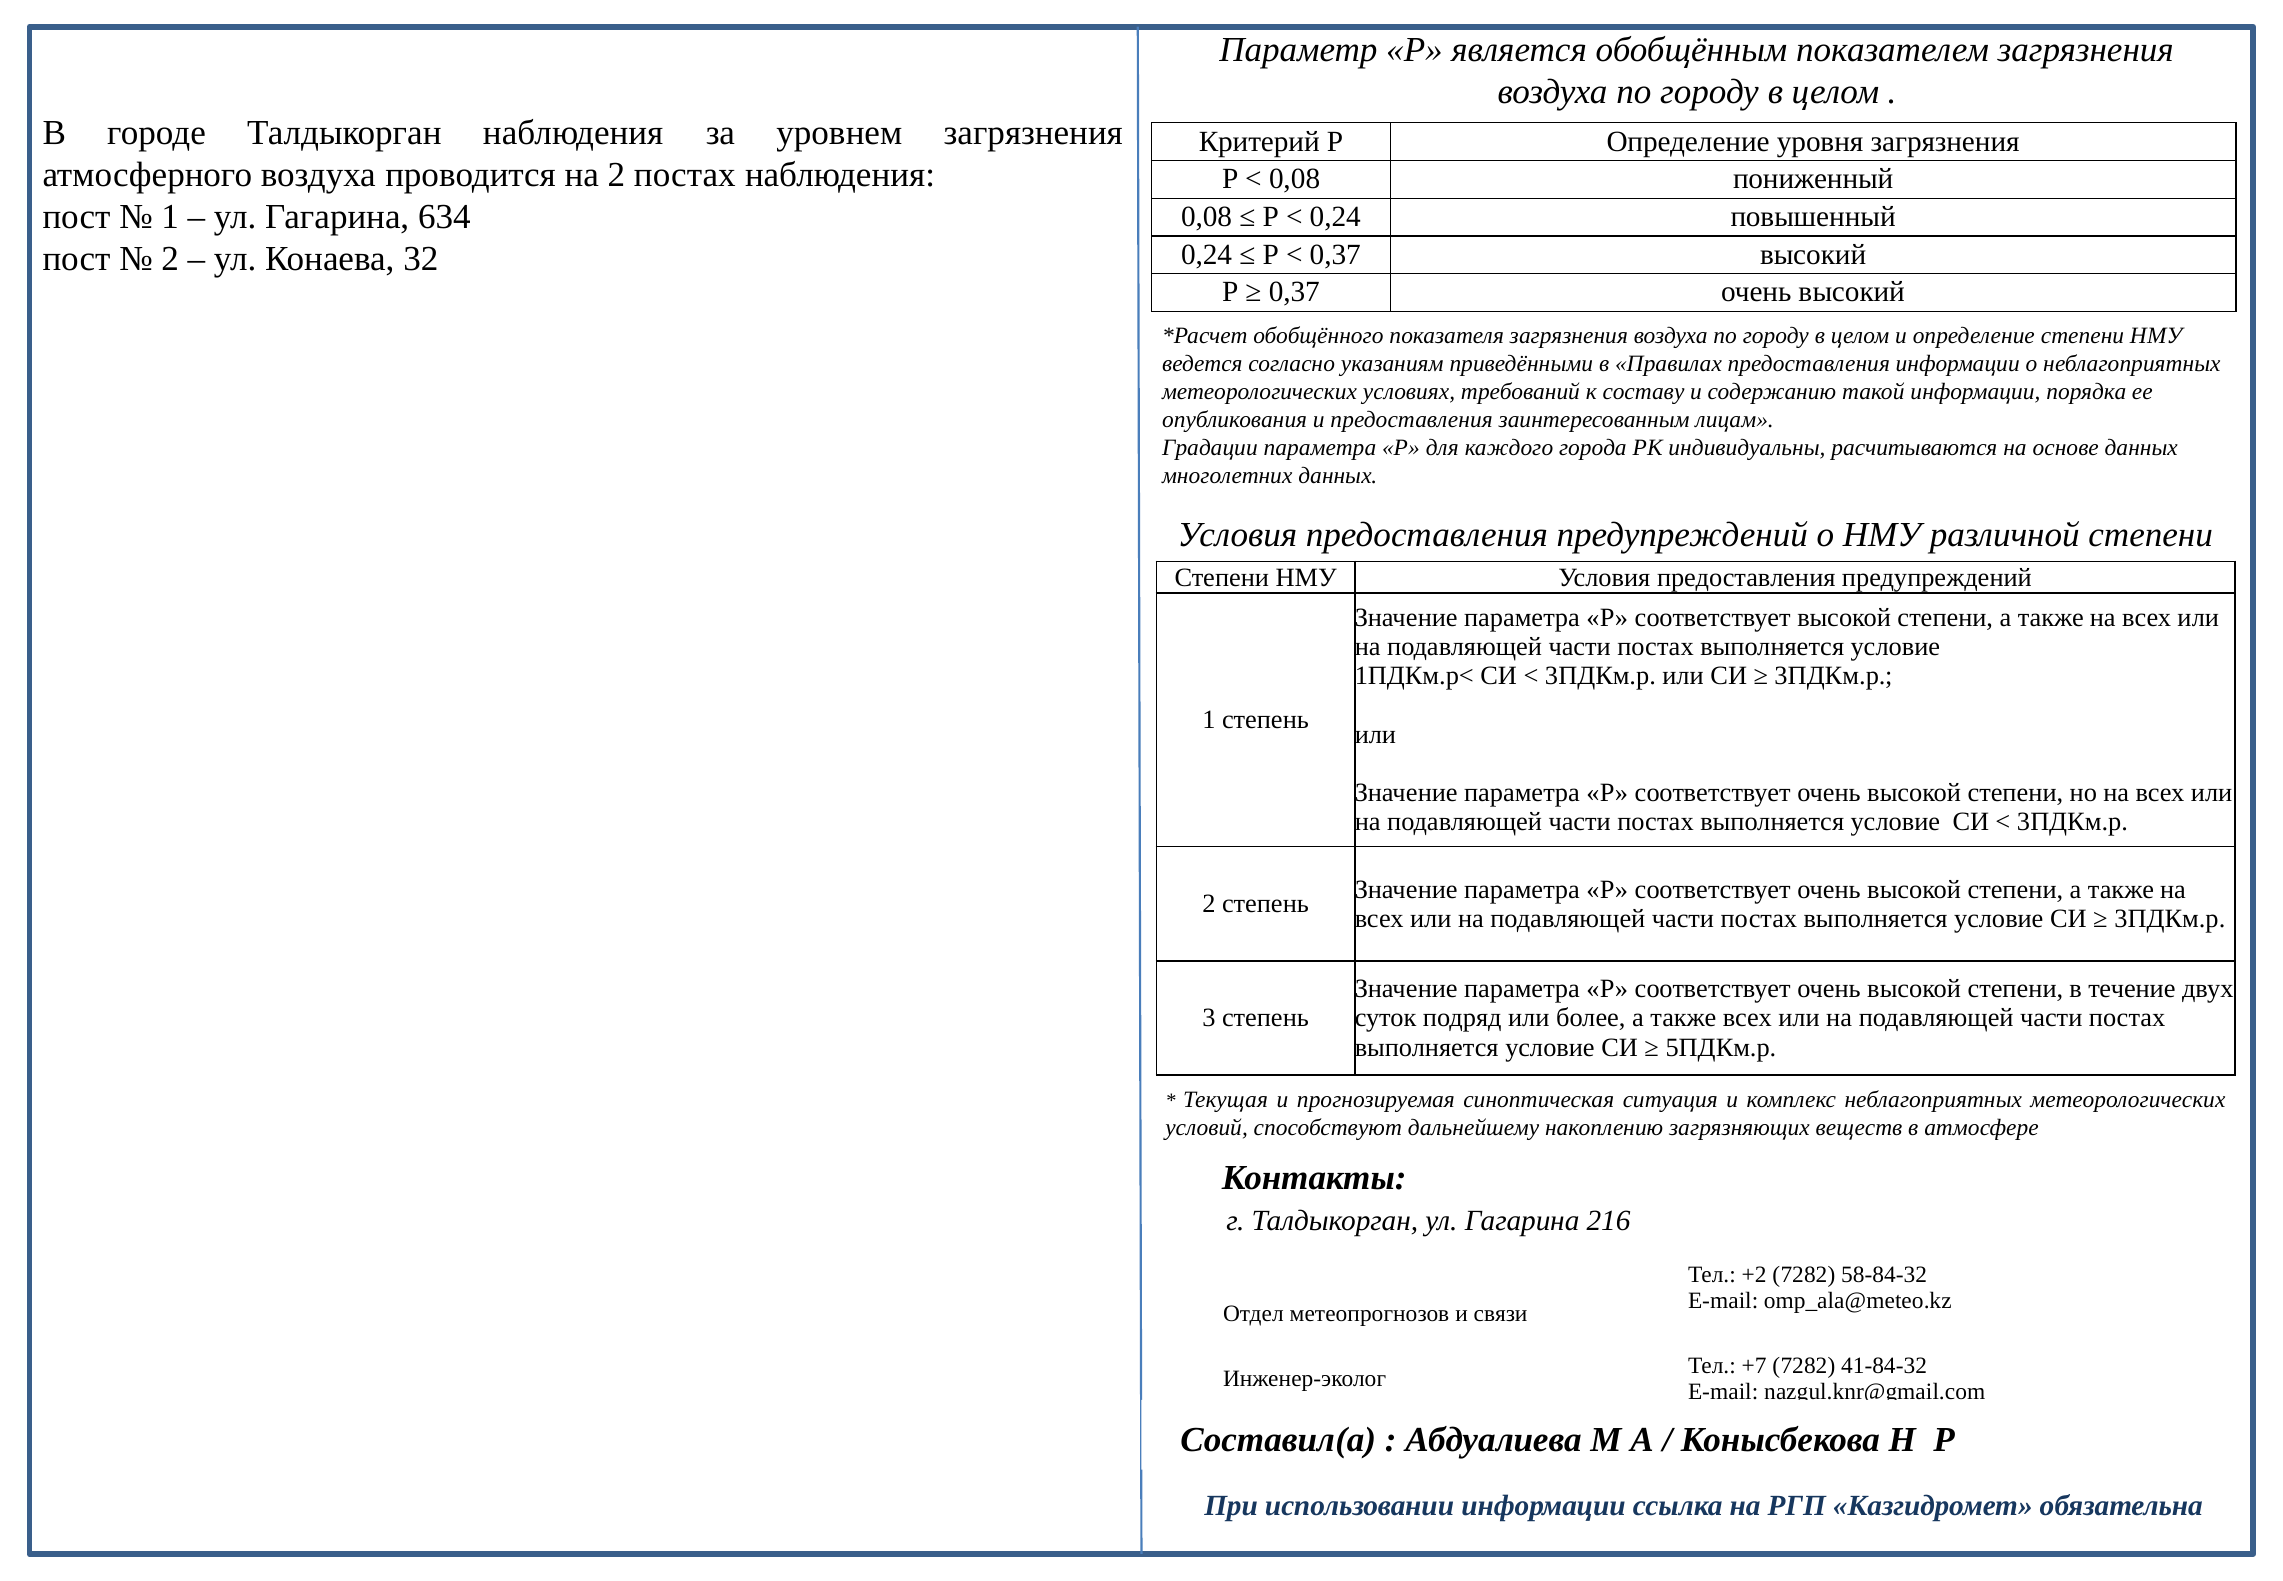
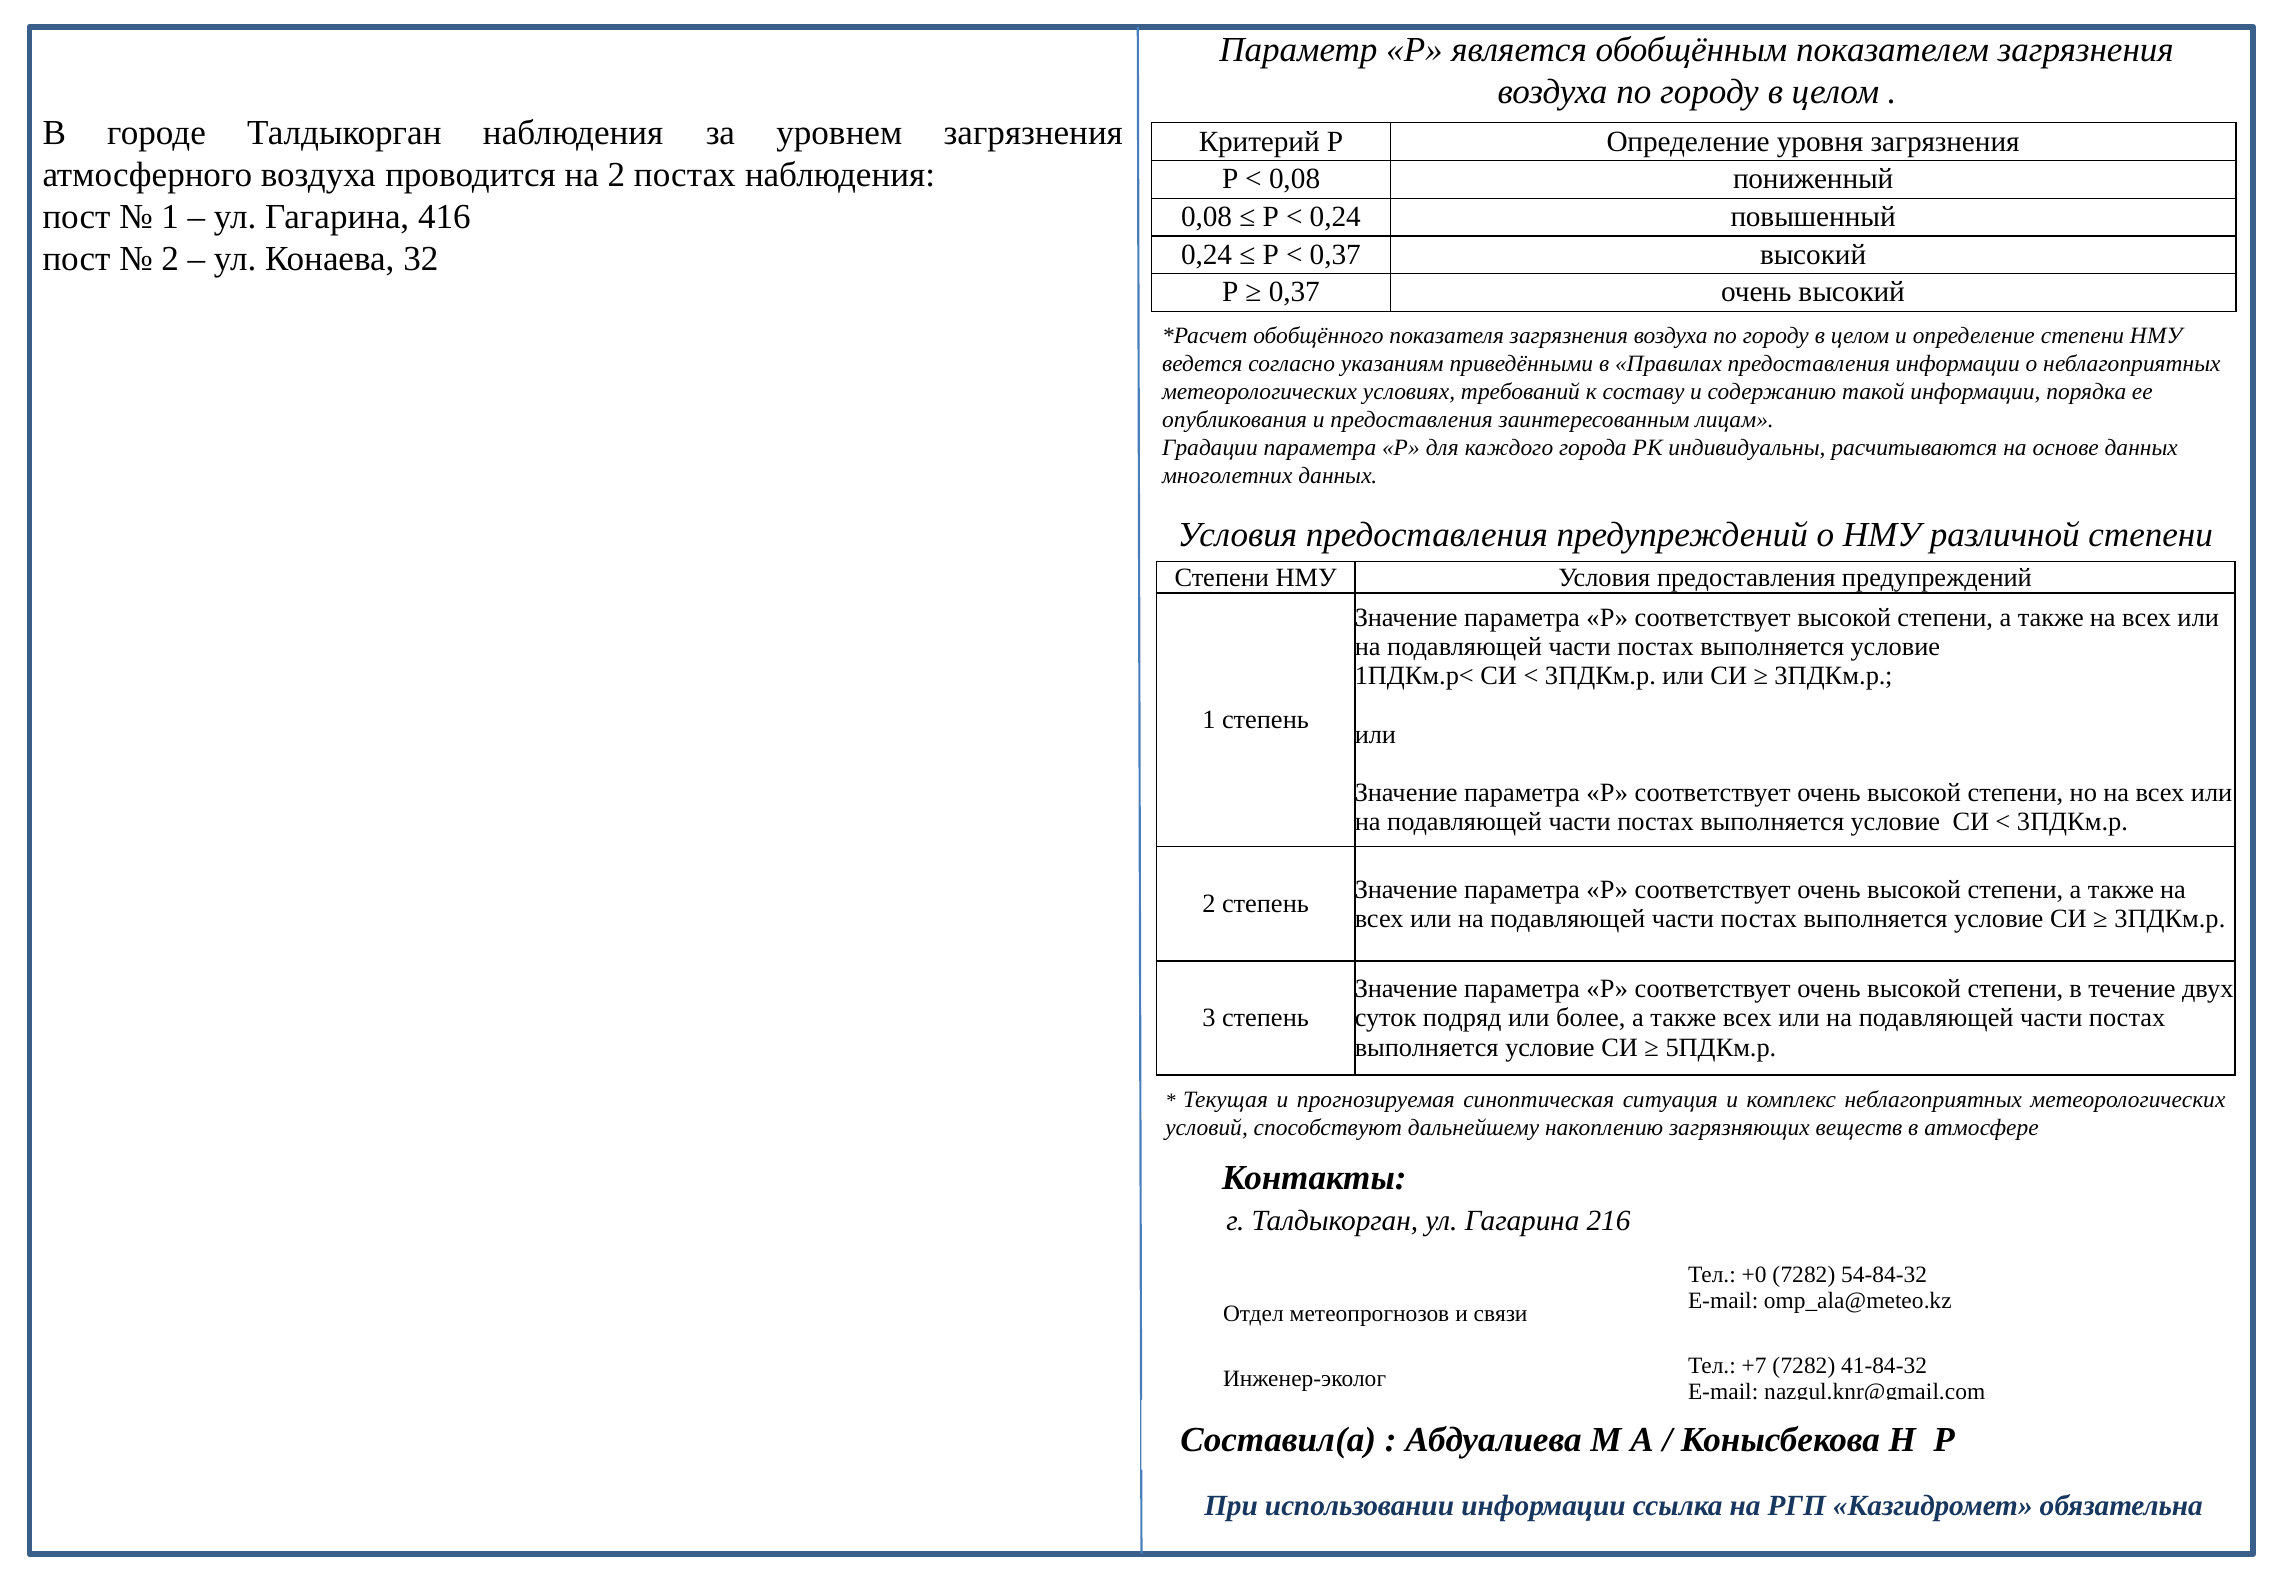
634: 634 -> 416 (444, 217)
+2: +2 -> +0 (1754, 1274)
58-84-32: 58-84-32 -> 54-84-32 (1884, 1274)
